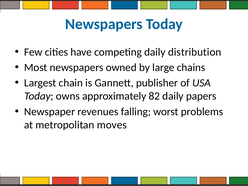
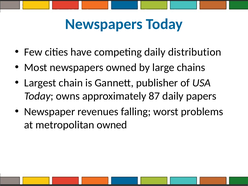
82: 82 -> 87 (154, 96)
metropolitan moves: moves -> owned (112, 125)
